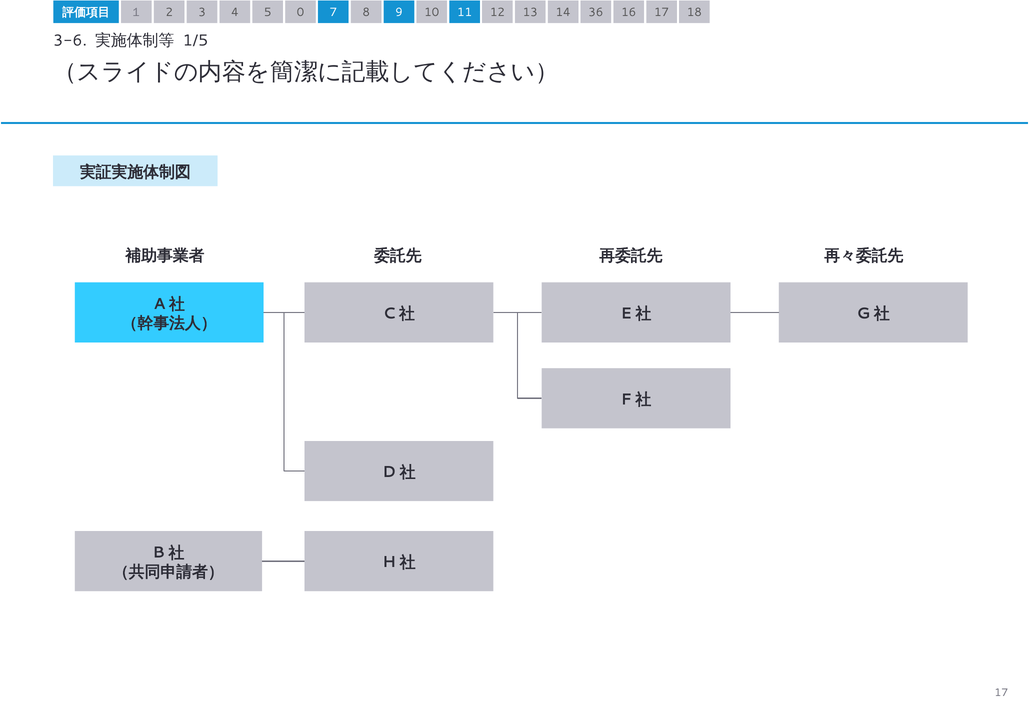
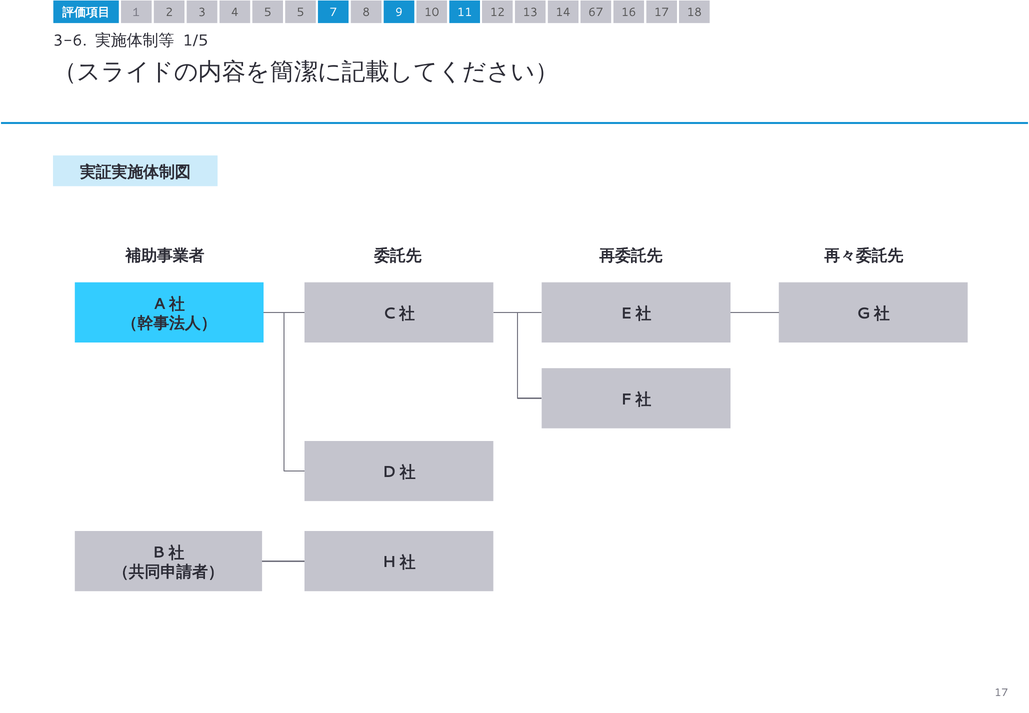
5 0: 0 -> 5 (300, 12)
36: 36 -> 67 (596, 12)
